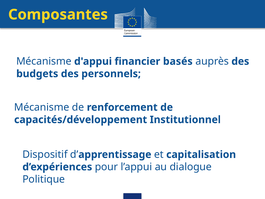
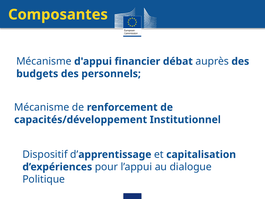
basés: basés -> débat (178, 61)
